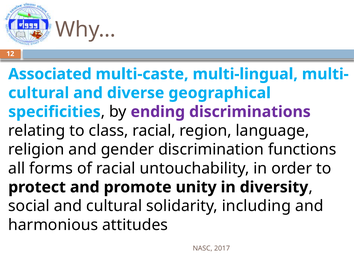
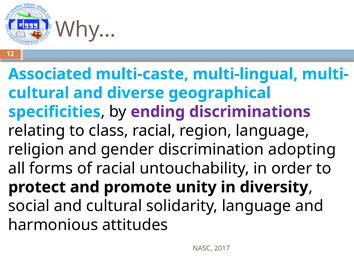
functions: functions -> adopting (302, 150)
solidarity including: including -> language (256, 206)
